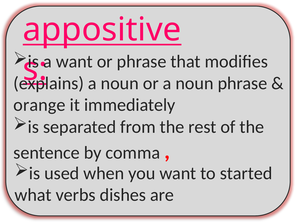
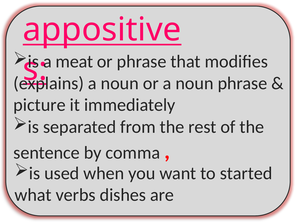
a want: want -> meat (74, 62)
orange: orange -> picture (40, 105)
